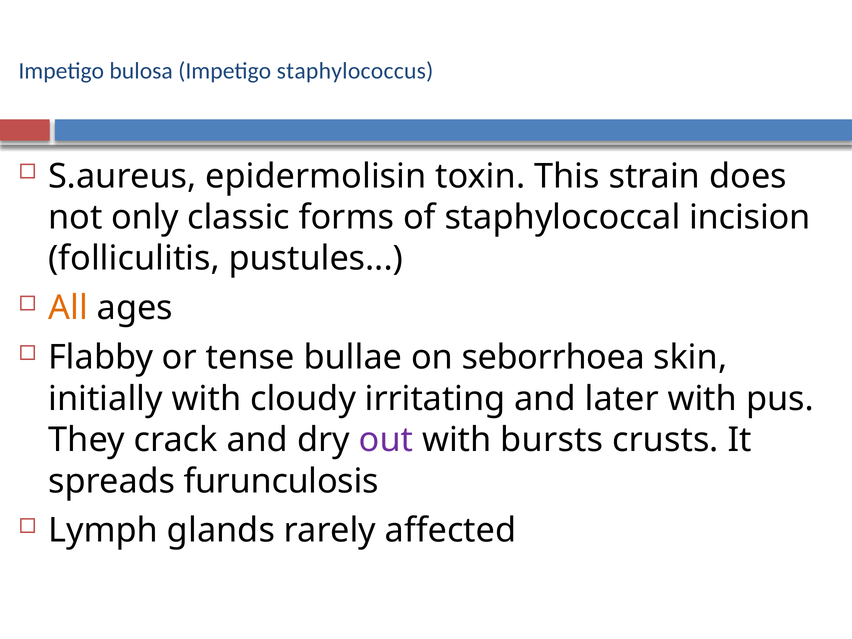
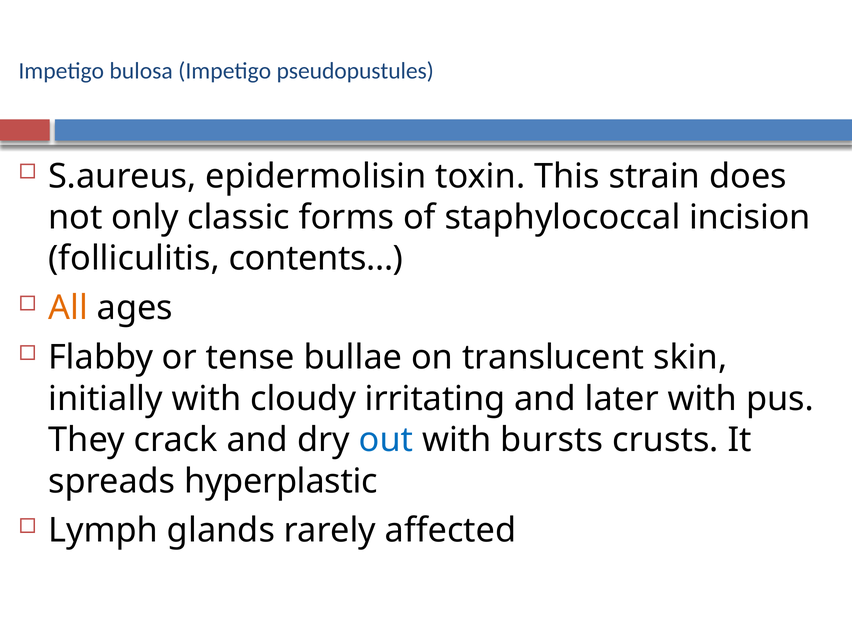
staphylococcus: staphylococcus -> pseudopustules (355, 71)
pustules: pustules -> contents (316, 259)
seborrhoea: seborrhoea -> translucent (553, 358)
out colour: purple -> blue (386, 440)
furunculosis: furunculosis -> hyperplastic (281, 481)
